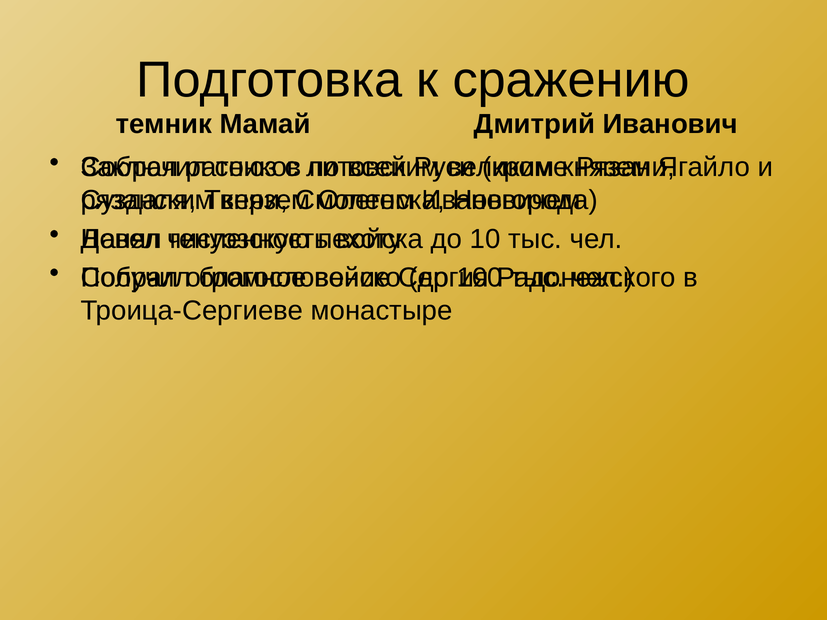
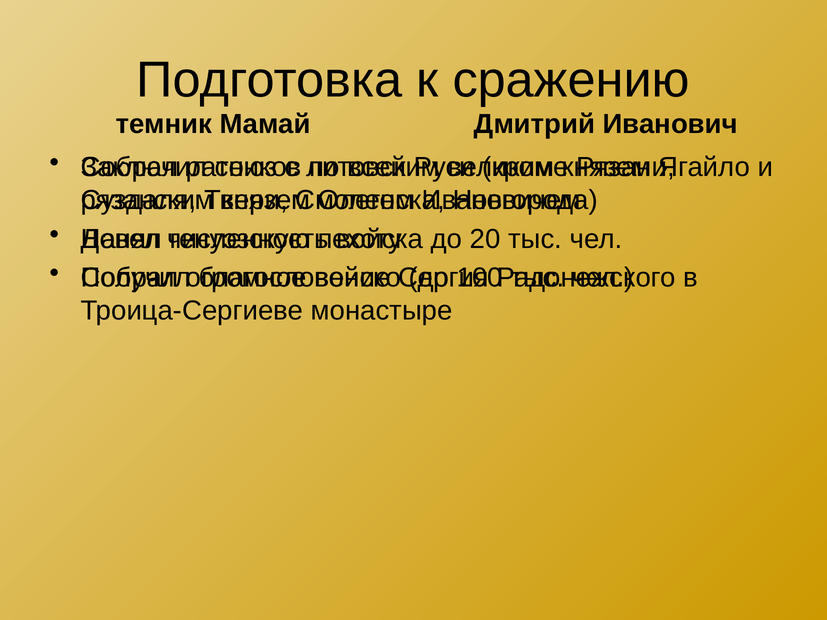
10: 10 -> 20 (485, 239)
